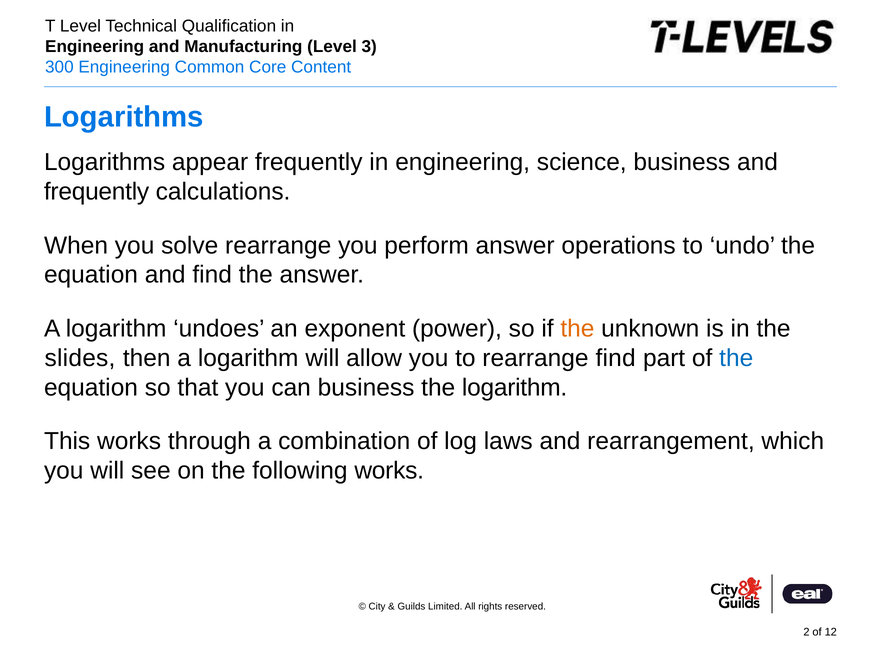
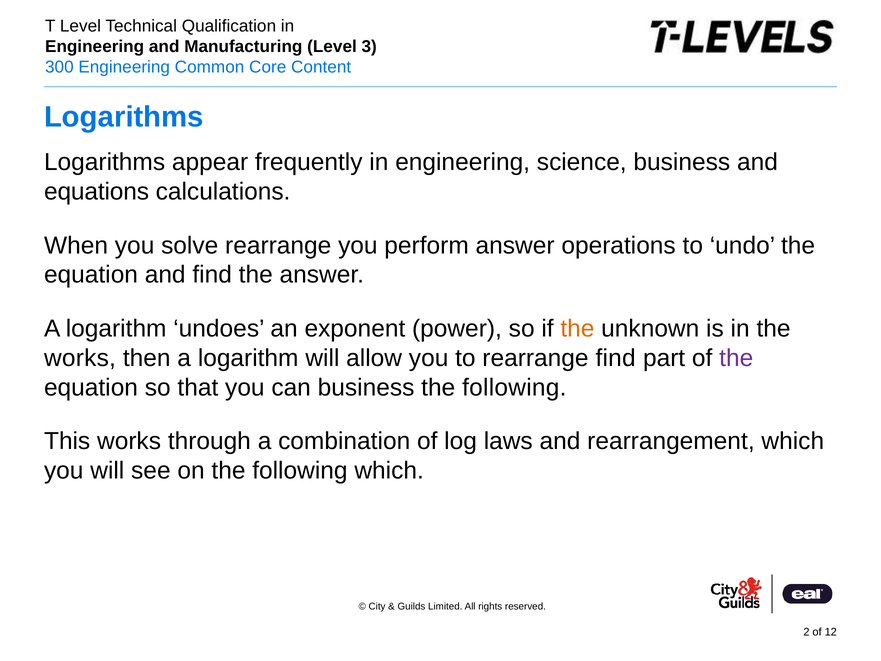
frequently: frequently -> equations (97, 191)
slides: slides -> works (80, 358)
the colour: blue -> purple (736, 358)
logarithm: logarithm -> following (514, 387)
following works: works -> which (389, 471)
